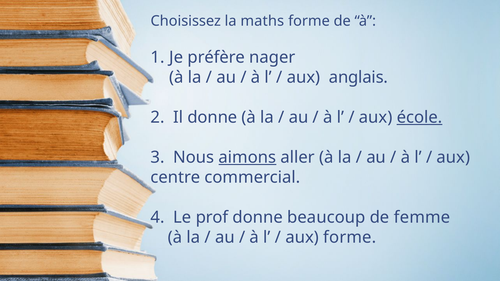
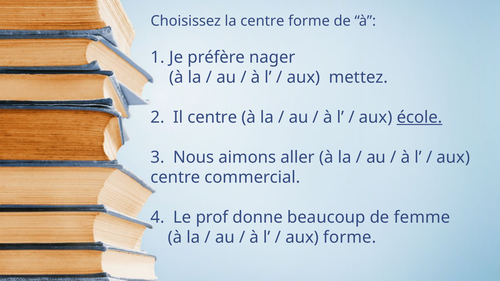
la maths: maths -> centre (262, 21)
anglais: anglais -> mettez (358, 77)
Il donne: donne -> centre (212, 117)
aimons underline: present -> none (247, 157)
